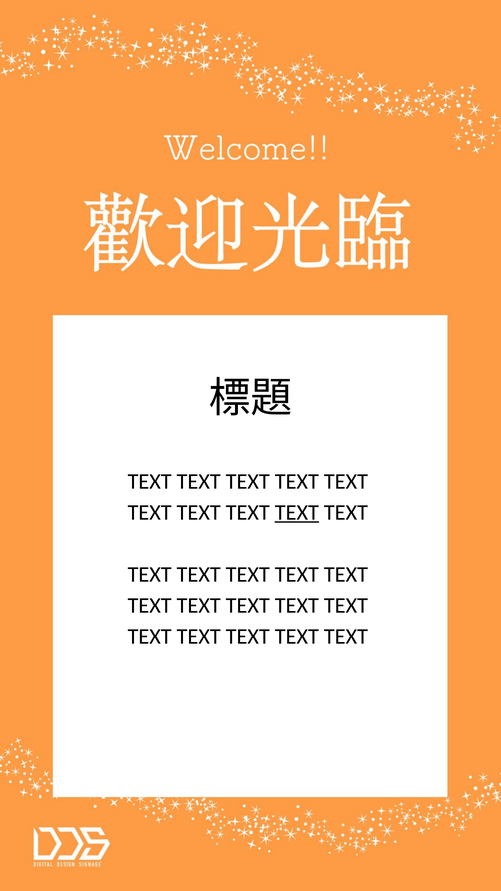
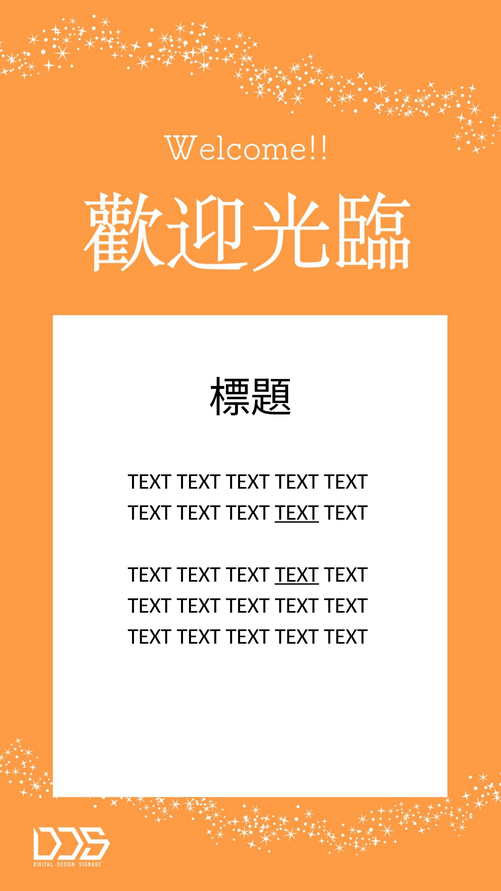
TEXT underline: none -> present (297, 574)
